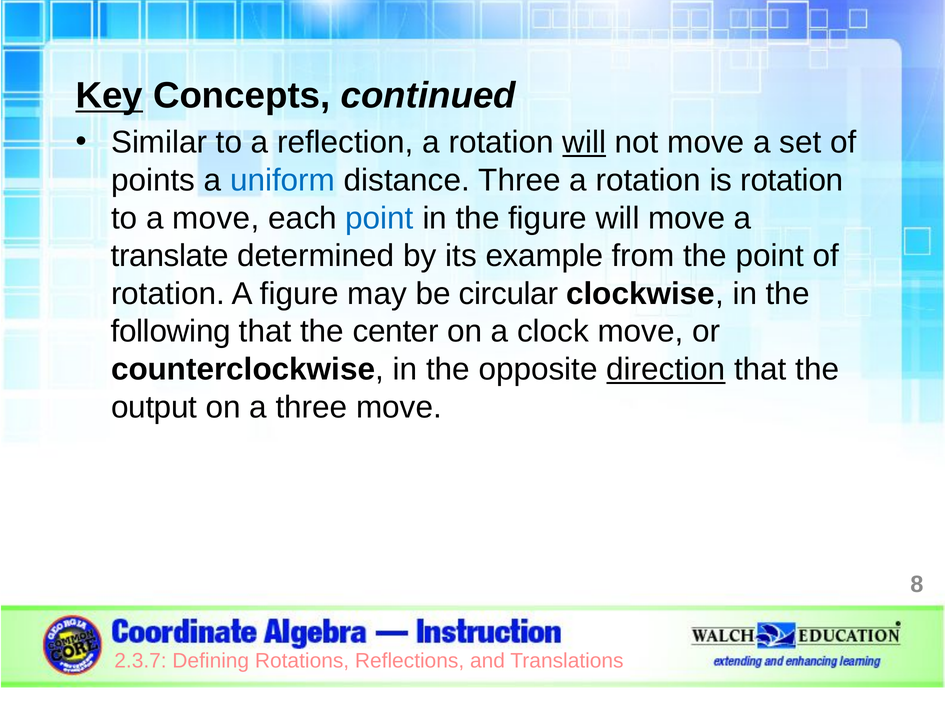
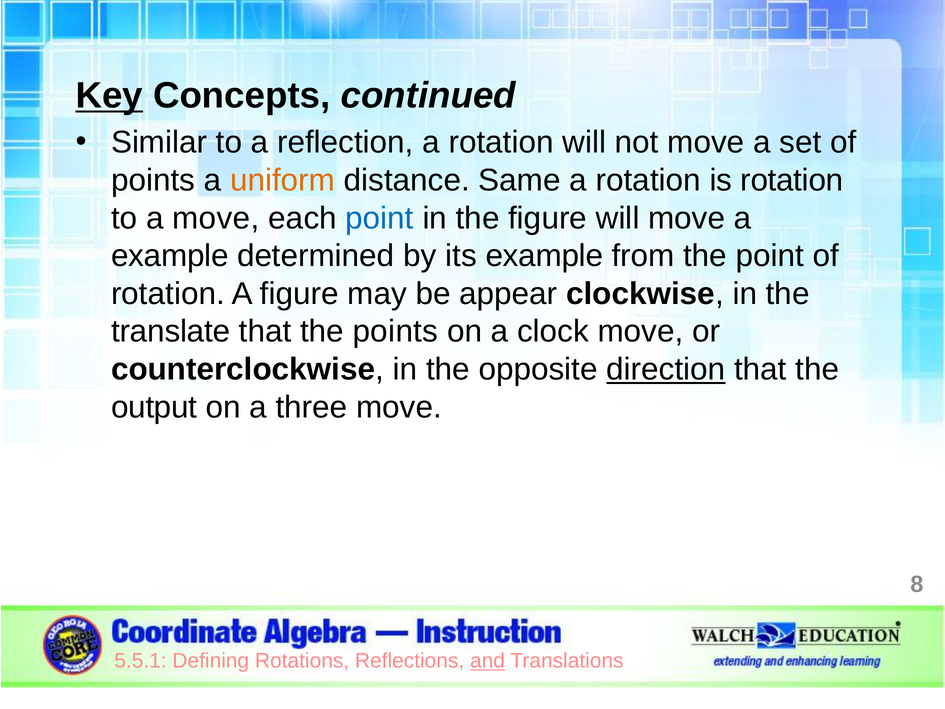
will underline: present -> none (584, 142)
uniform colour: blue -> orange (283, 180)
distance Three: Three -> Same (520, 180)
translate: translate -> example (170, 256)
circular: circular -> appear (508, 294)
following: following -> translate (171, 331)
the center: center -> points (395, 331)
2.3.7: 2.3.7 -> 5.5.1 (140, 661)
and underline: none -> present (488, 661)
